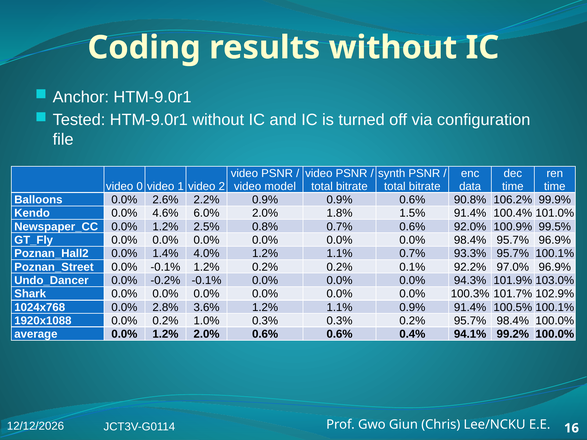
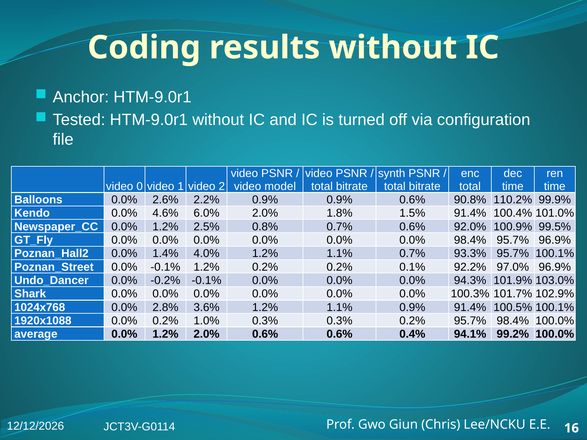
data: data -> total (470, 186)
106.2%: 106.2% -> 110.2% (513, 200)
